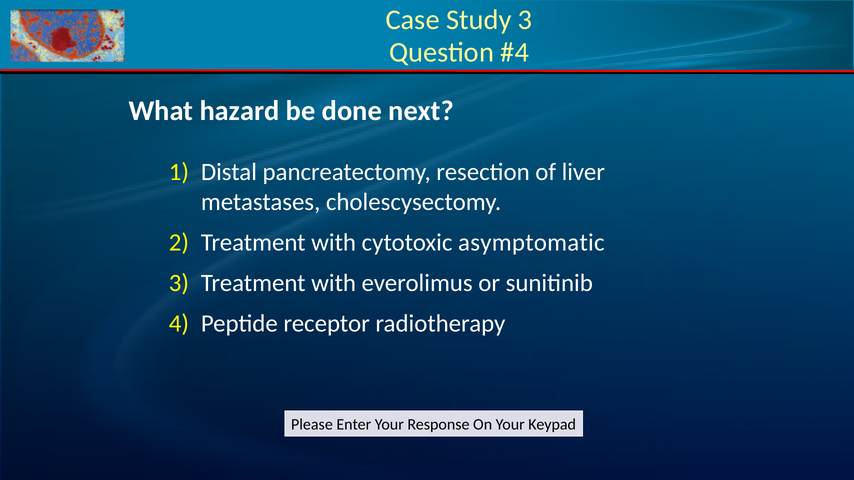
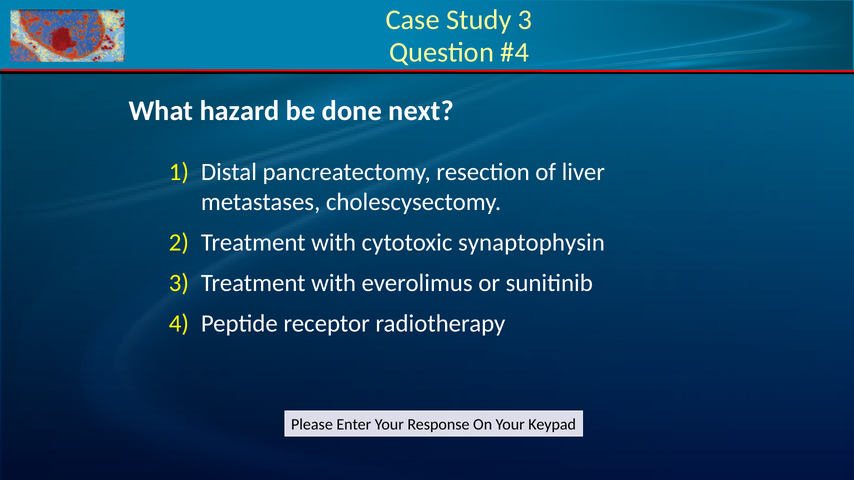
asymptomatic: asymptomatic -> synaptophysin (531, 243)
